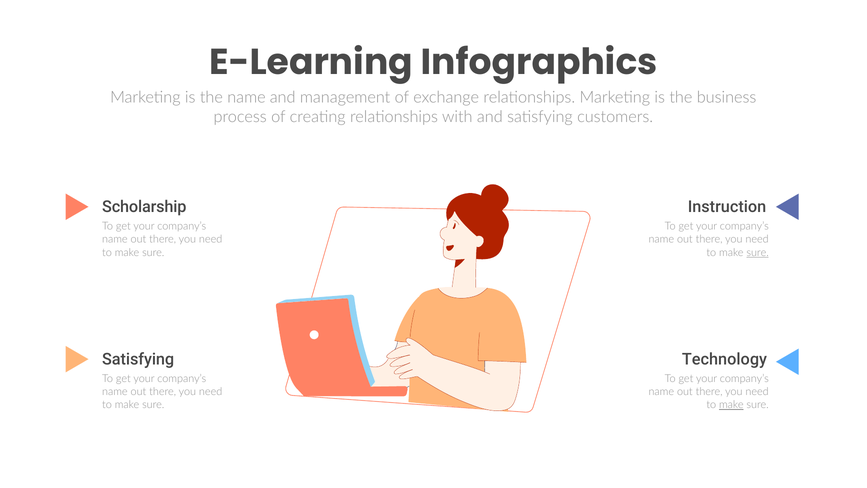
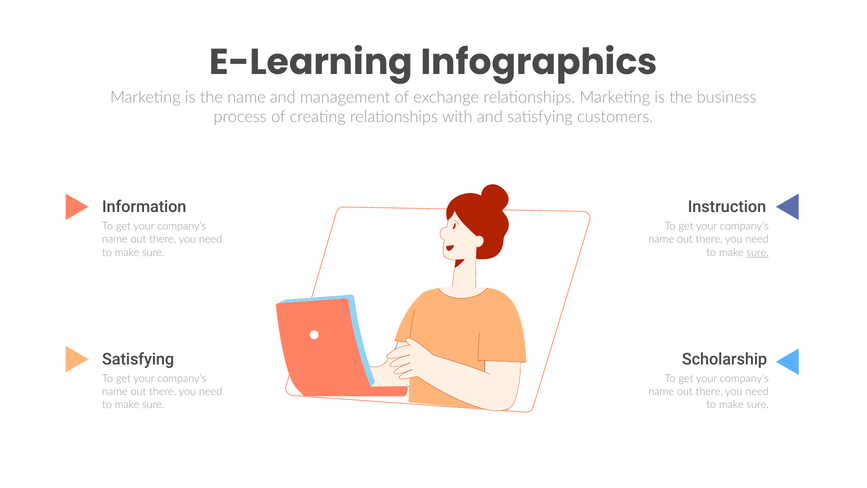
Scholarship: Scholarship -> Information (144, 207)
Technology: Technology -> Scholarship (724, 359)
make underline: present -> none (731, 405)
